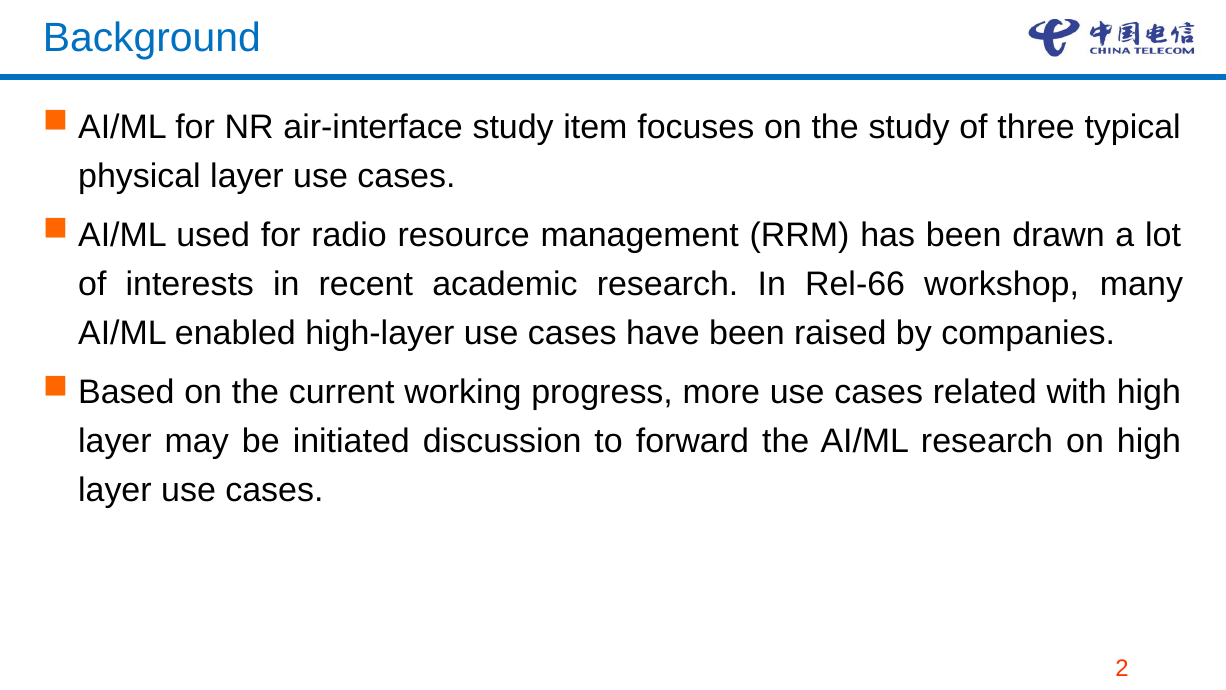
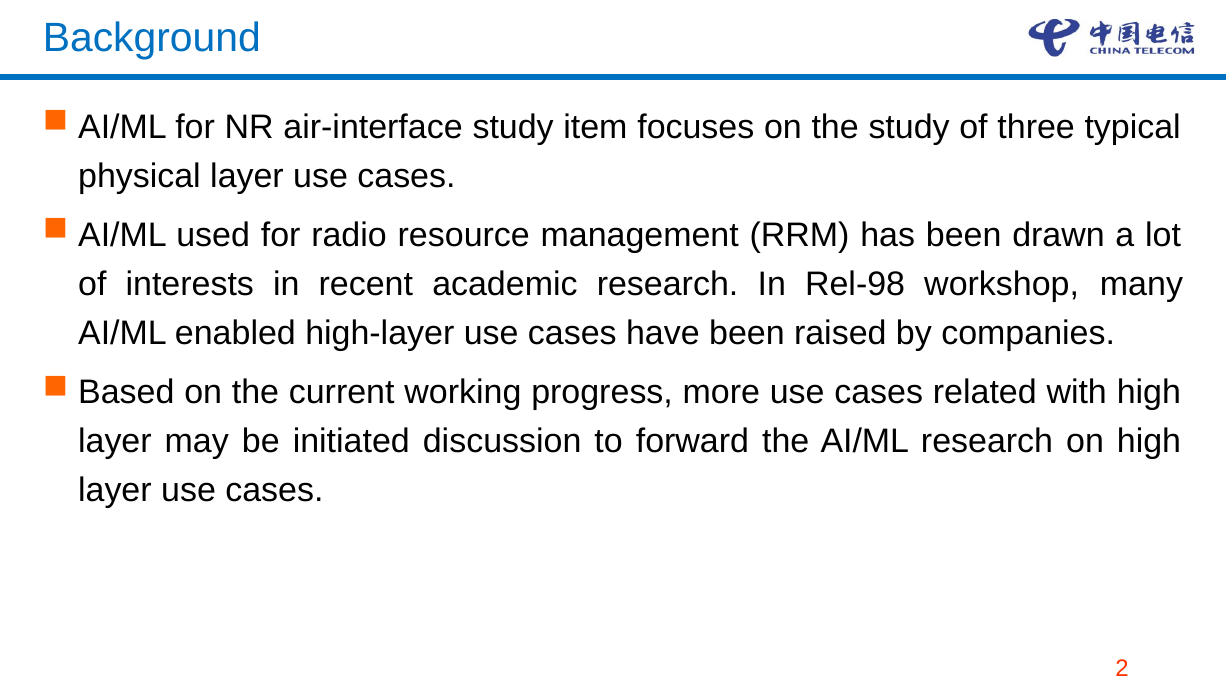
Rel-66: Rel-66 -> Rel-98 (855, 284)
